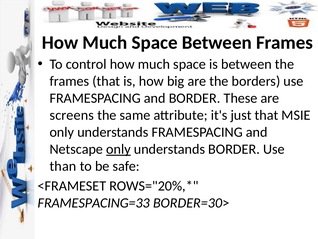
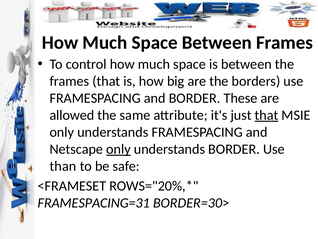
screens: screens -> allowed (72, 115)
that underline: none -> present (266, 115)
FRAMESPACING=33: FRAMESPACING=33 -> FRAMESPACING=31 (94, 203)
